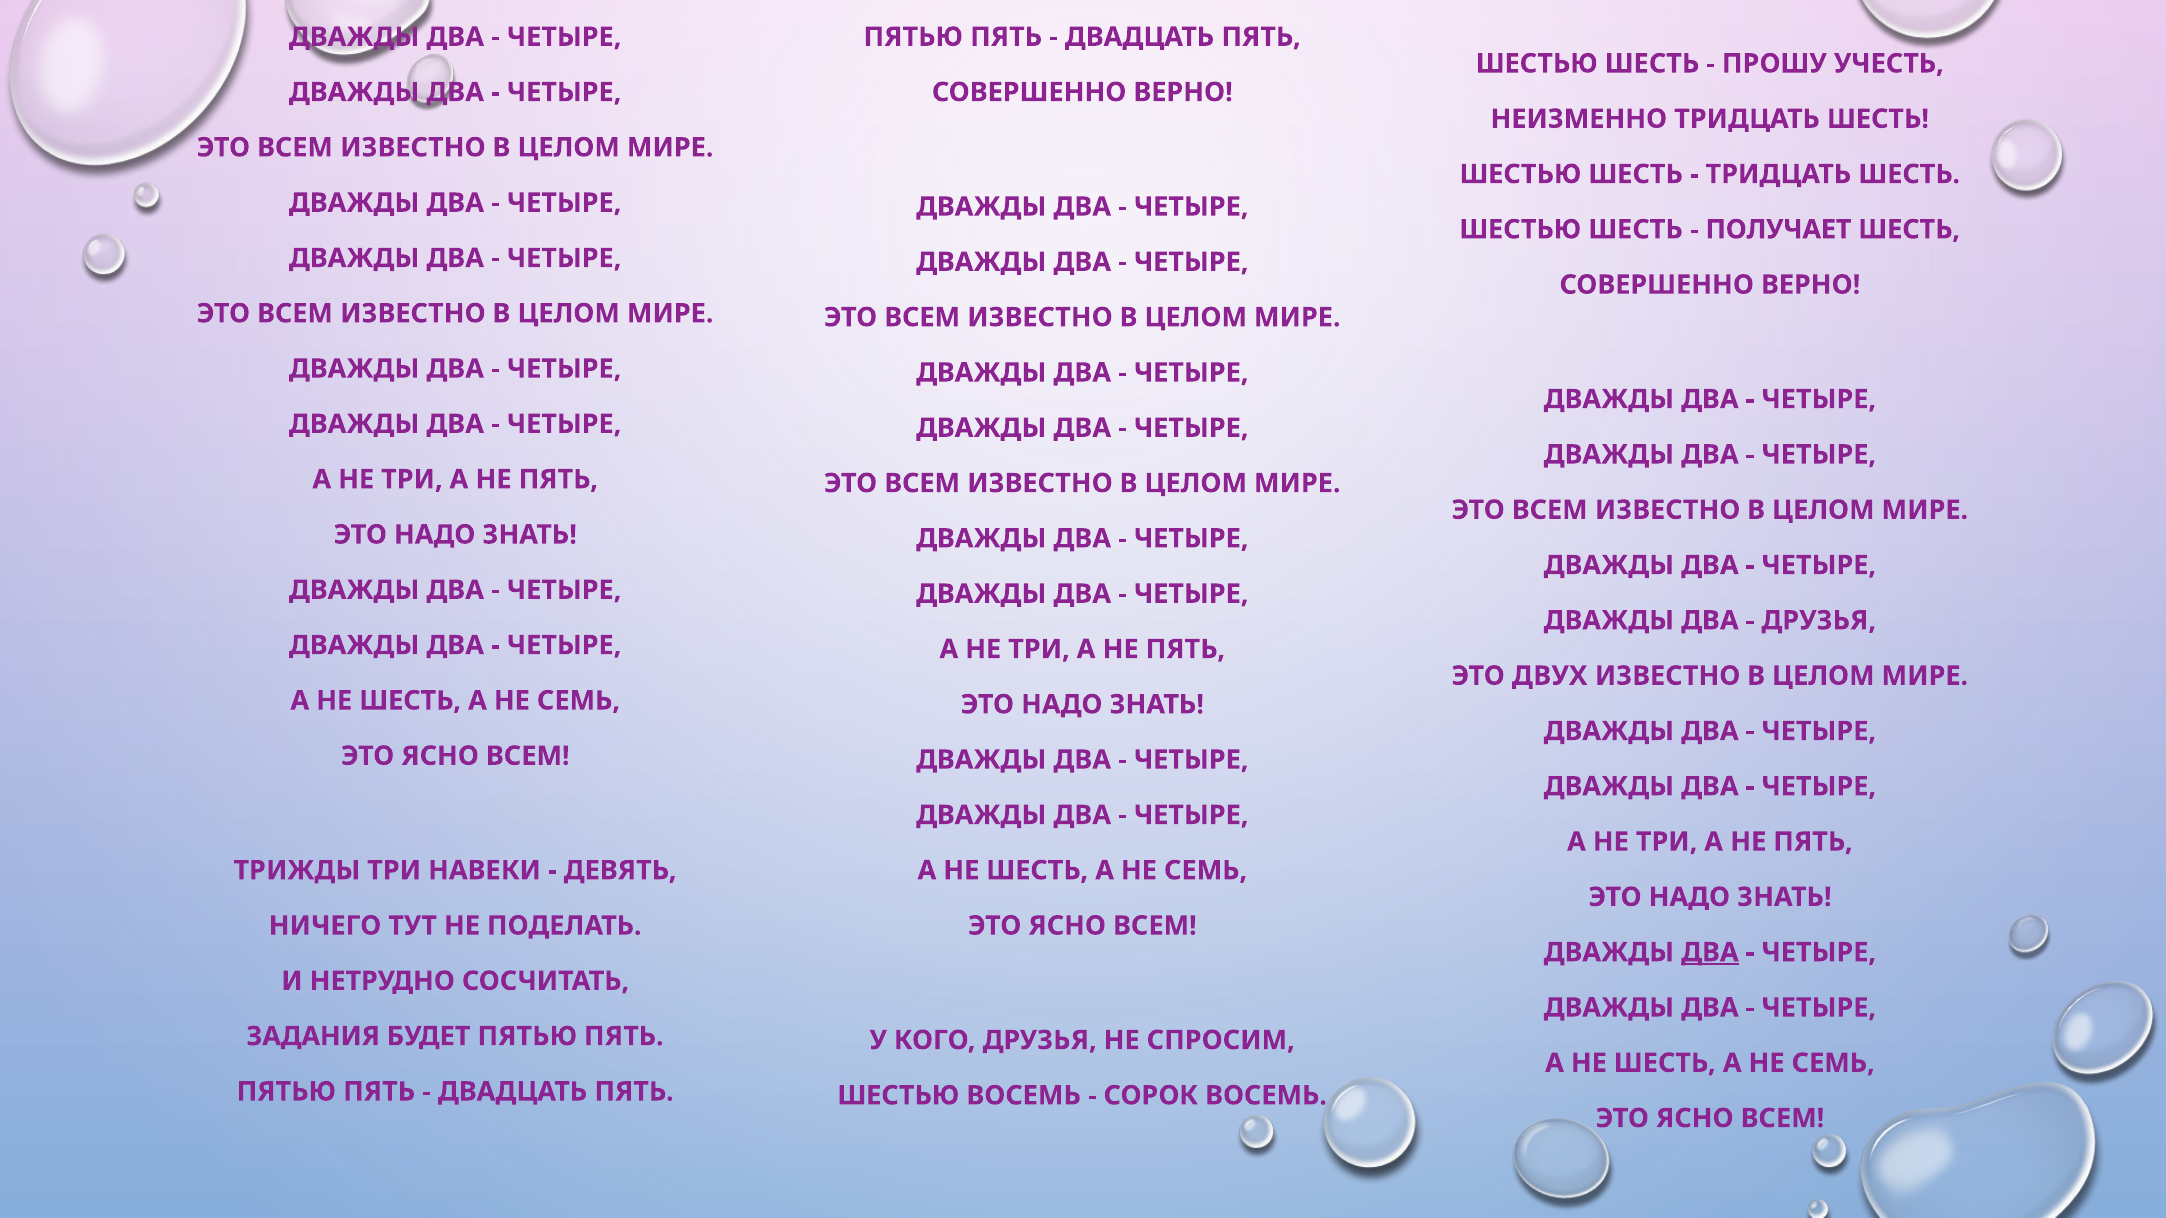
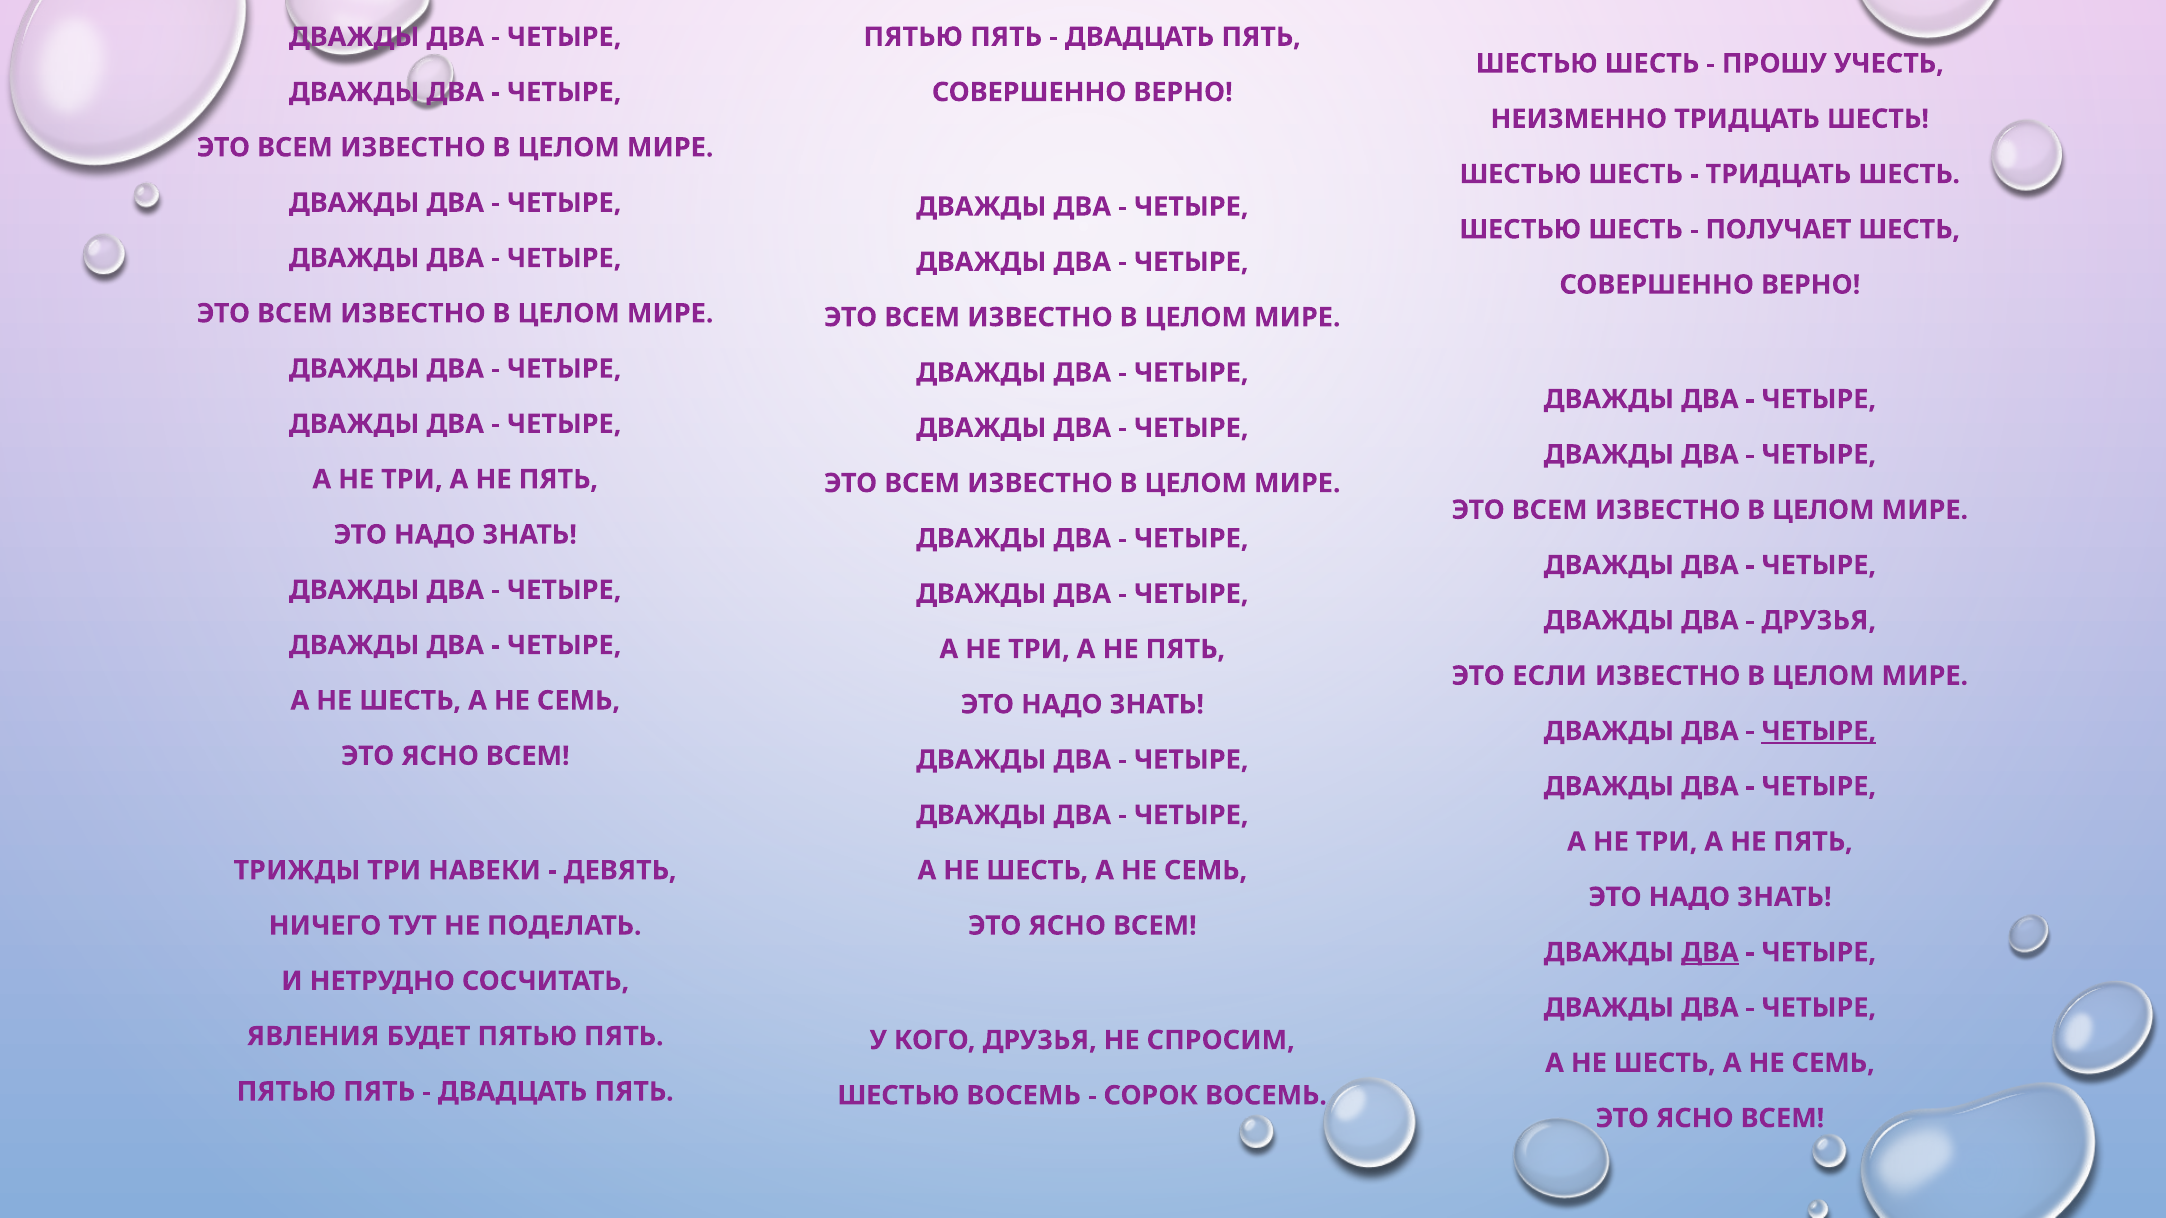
ДВУХ: ДВУХ -> ЕСЛИ (1550, 676)
ЧЕТЫРЕ underline: none -> present (1819, 731)
ЗАДАНИЯ: ЗАДАНИЯ -> ЯВЛЕНИЯ (313, 1037)
